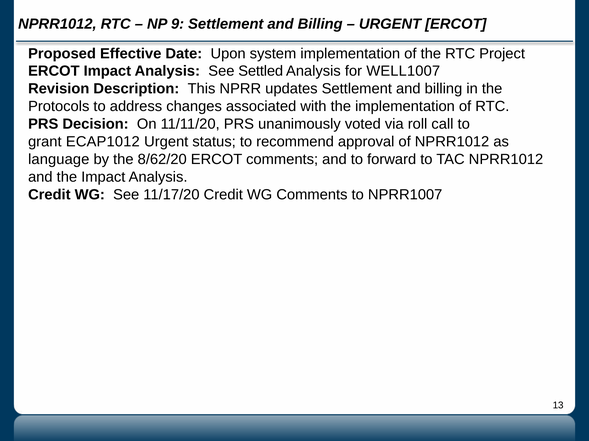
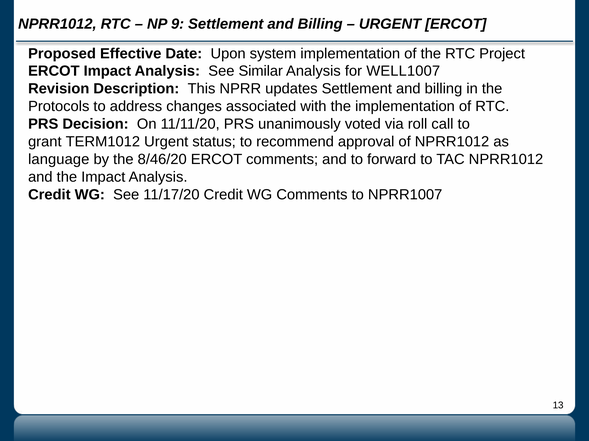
Settled: Settled -> Similar (261, 71)
ECAP1012: ECAP1012 -> TERM1012 (103, 142)
8/62/20: 8/62/20 -> 8/46/20 (162, 160)
